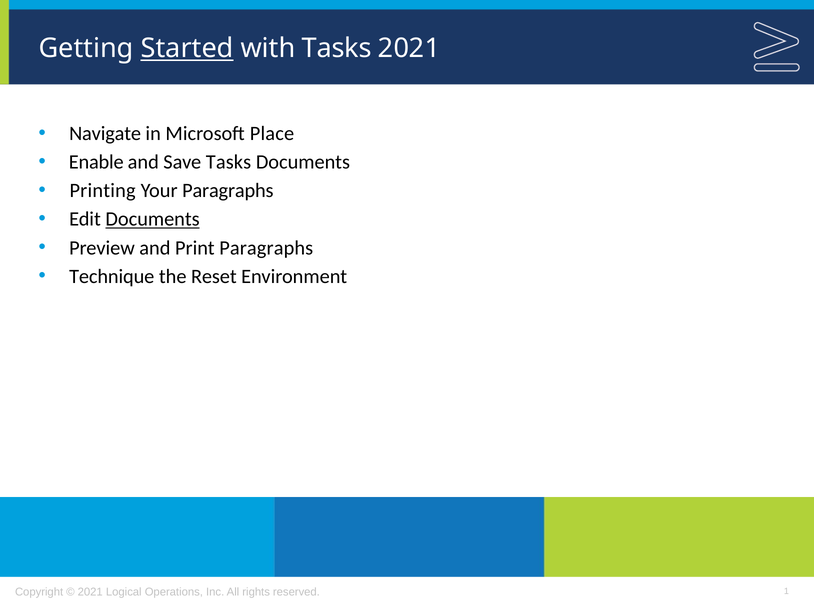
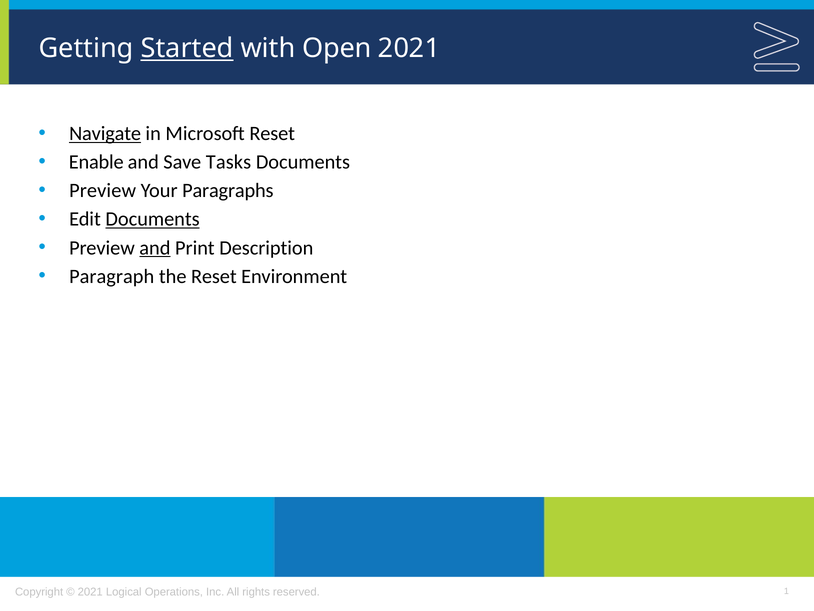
with Tasks: Tasks -> Open (337, 48)
Navigate underline: none -> present (105, 134)
Microsoft Place: Place -> Reset (272, 134)
Printing: Printing -> Preview (103, 191)
and underline: none -> present (155, 248)
Print Paragraphs: Paragraphs -> Description (266, 248)
Technique: Technique -> Paragraph (112, 276)
